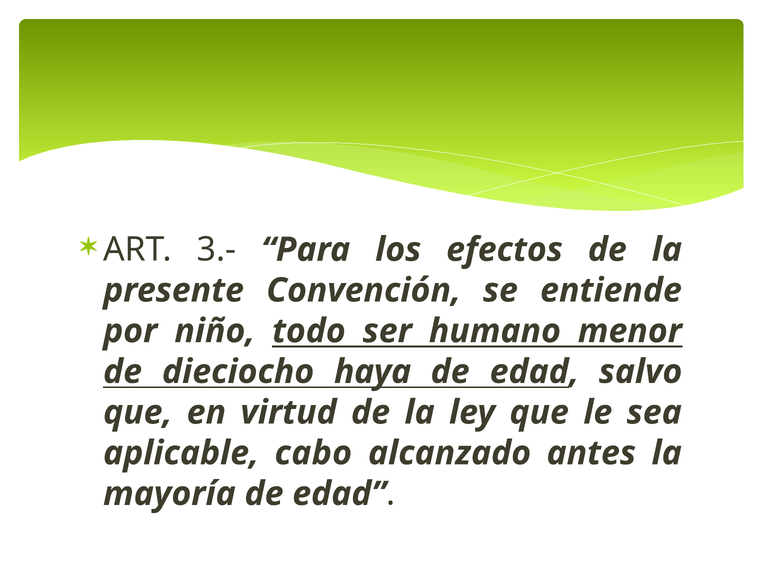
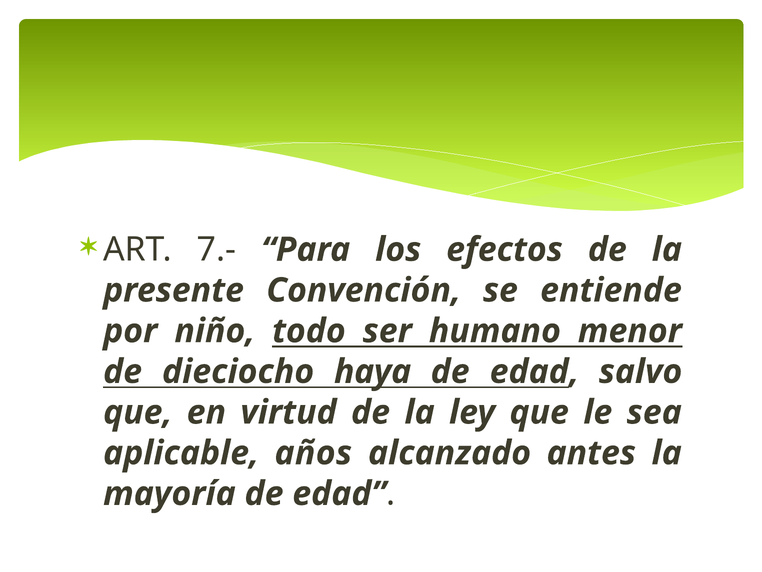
3.-: 3.- -> 7.- (216, 249)
cabo: cabo -> años (313, 453)
